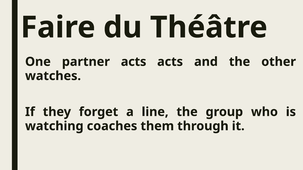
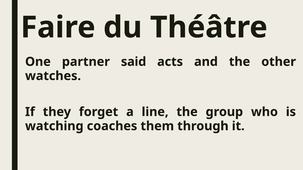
partner acts: acts -> said (134, 62)
